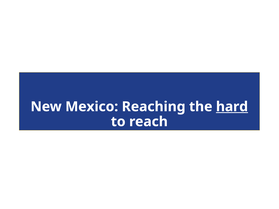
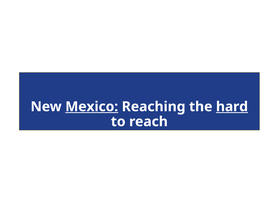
Mexico underline: none -> present (92, 107)
